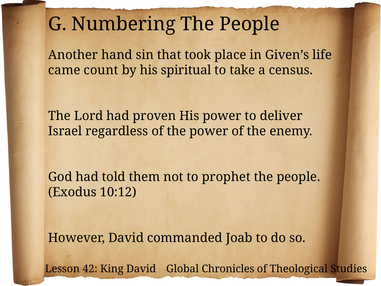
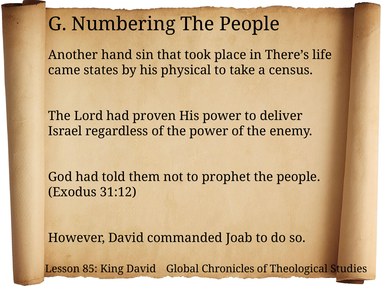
Given’s: Given’s -> There’s (287, 55)
count: count -> states (101, 70)
spiritual: spiritual -> physical (186, 70)
10:12: 10:12 -> 31:12 (118, 192)
42: 42 -> 85 (90, 269)
